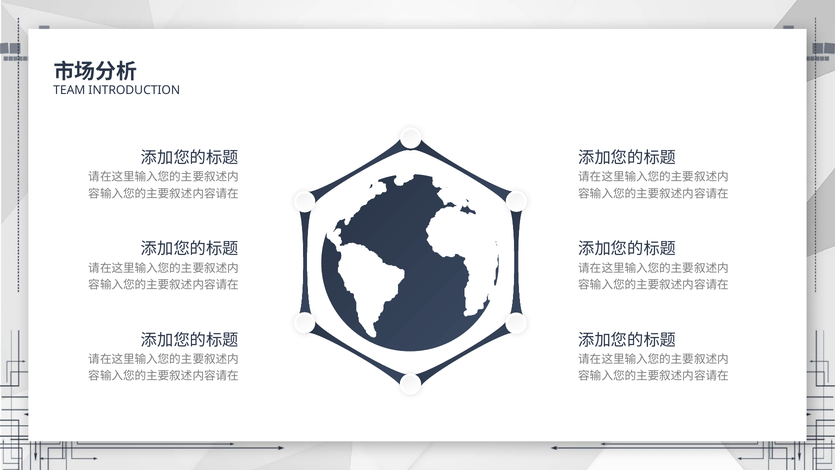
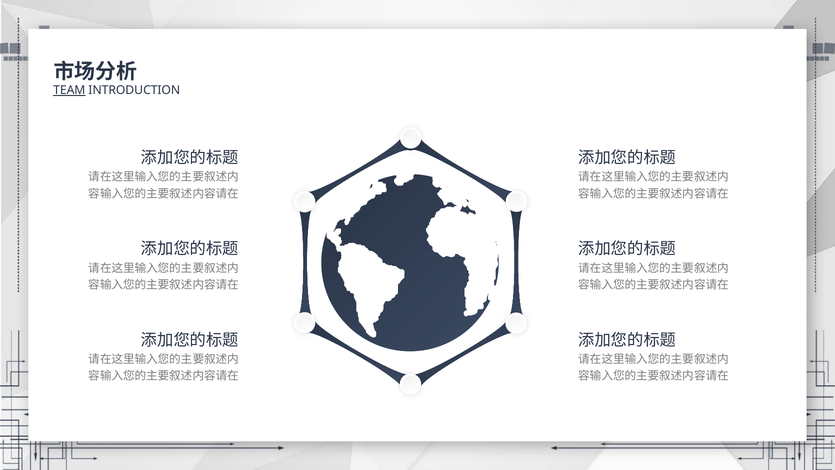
TEAM underline: none -> present (69, 90)
